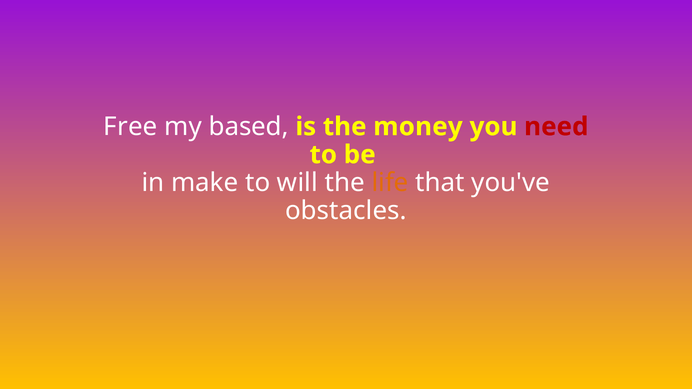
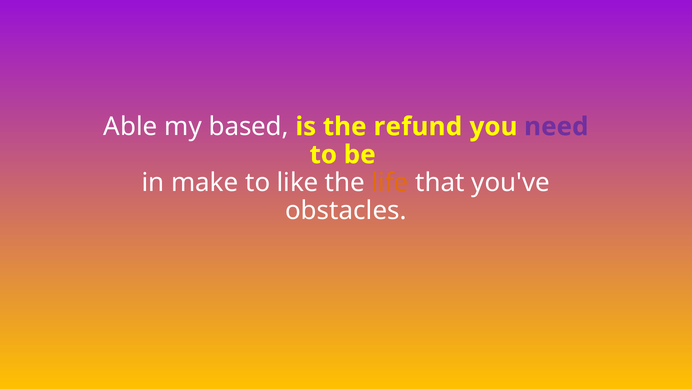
Free: Free -> Able (131, 127)
money: money -> refund (418, 127)
need colour: red -> purple (556, 127)
will: will -> like (298, 183)
